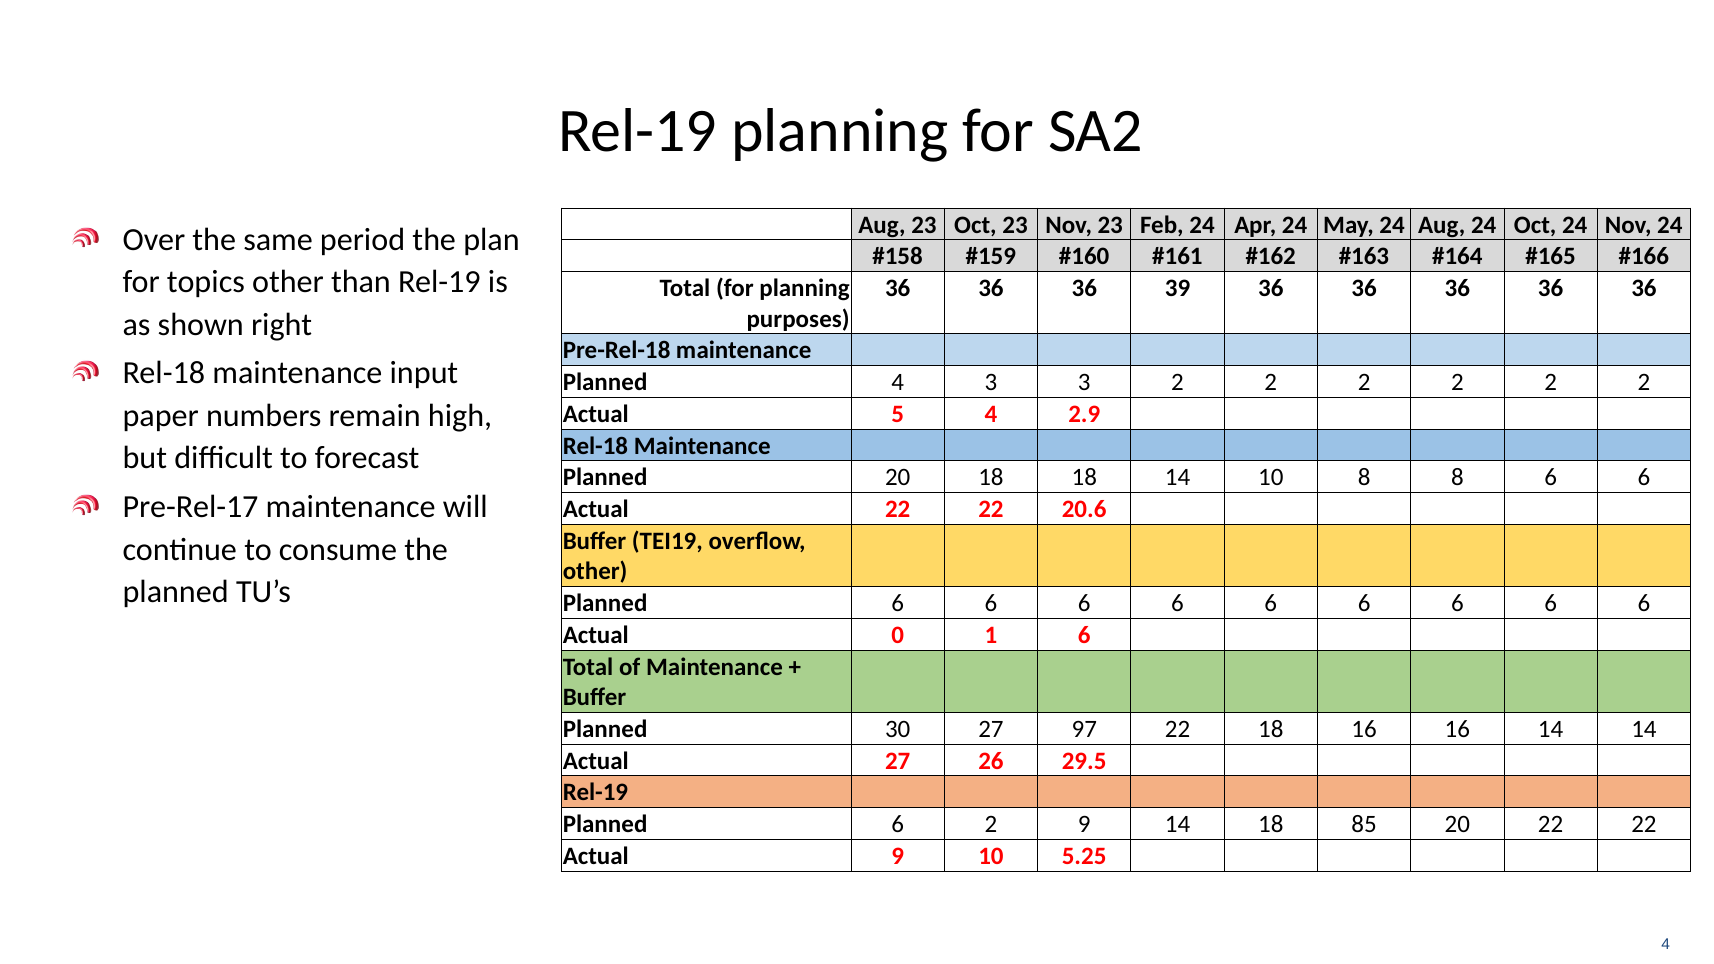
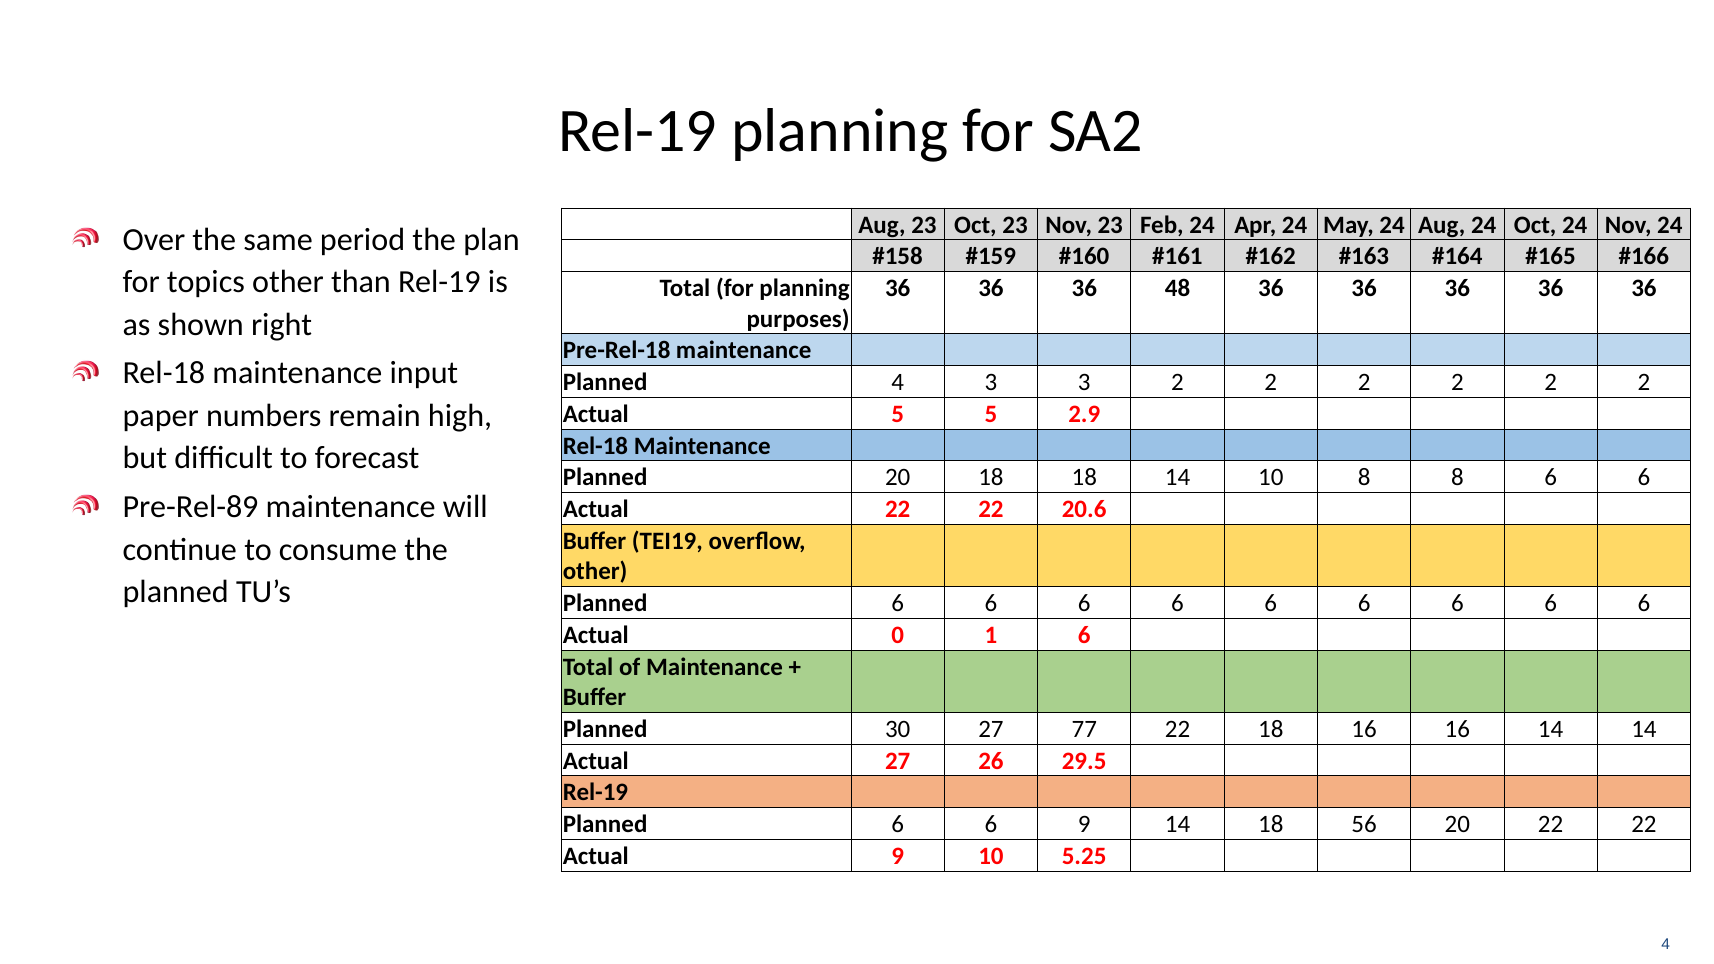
39: 39 -> 48 (1178, 288)
5 4: 4 -> 5 (991, 414)
Pre-Rel-17: Pre-Rel-17 -> Pre-Rel-89 (191, 507)
97: 97 -> 77 (1084, 729)
2: 2 -> 6 (991, 825)
85: 85 -> 56 (1364, 825)
